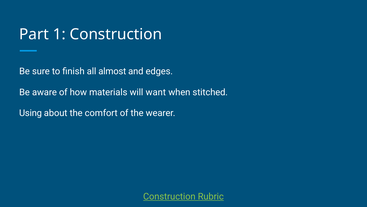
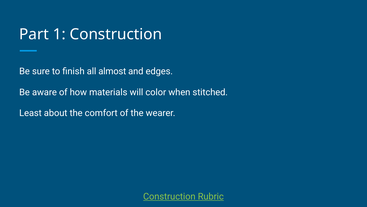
want: want -> color (156, 92)
Using: Using -> Least (30, 113)
